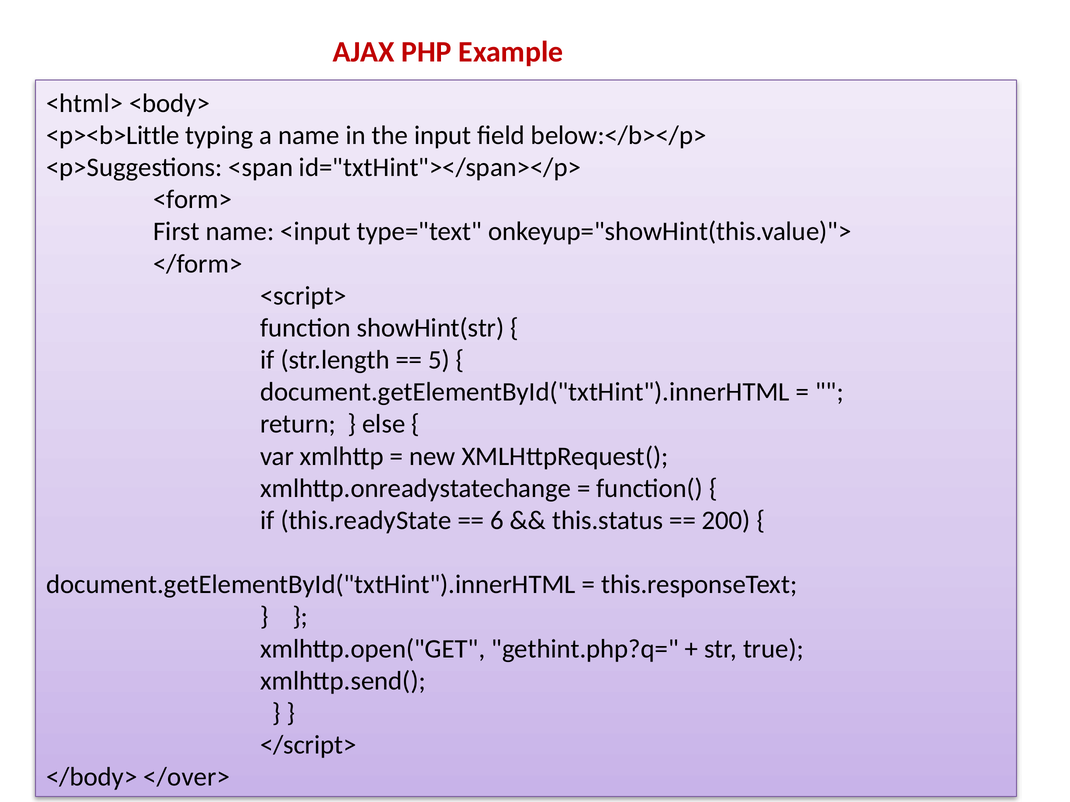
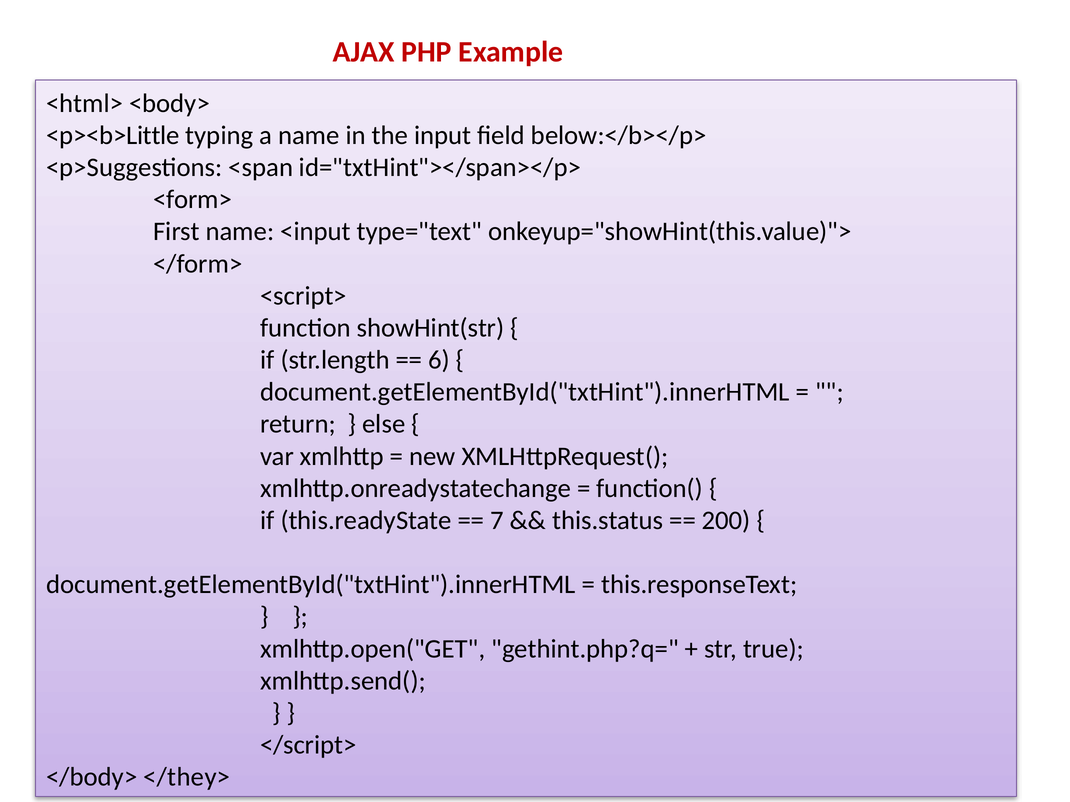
5: 5 -> 6 (439, 360)
6: 6 -> 7 (497, 521)
</over>: </over> -> </they> (187, 777)
